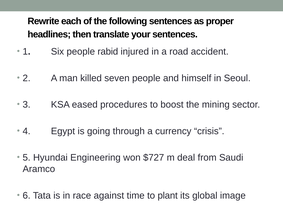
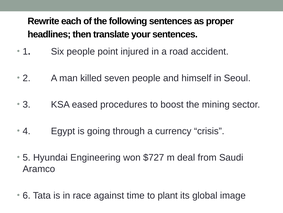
rabid: rabid -> point (108, 51)
